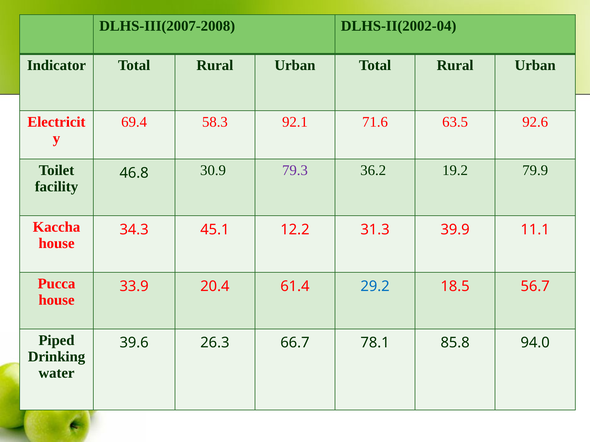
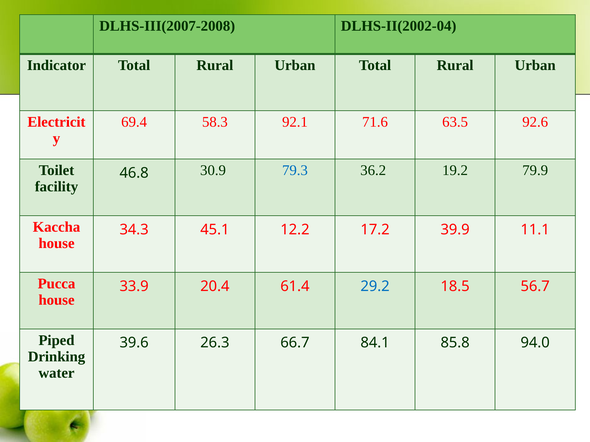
79.3 colour: purple -> blue (295, 171)
31.3: 31.3 -> 17.2 (375, 230)
78.1: 78.1 -> 84.1 (375, 343)
